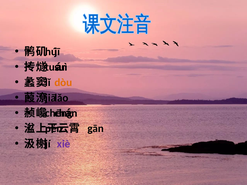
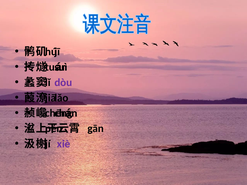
dòu colour: orange -> purple (63, 83)
